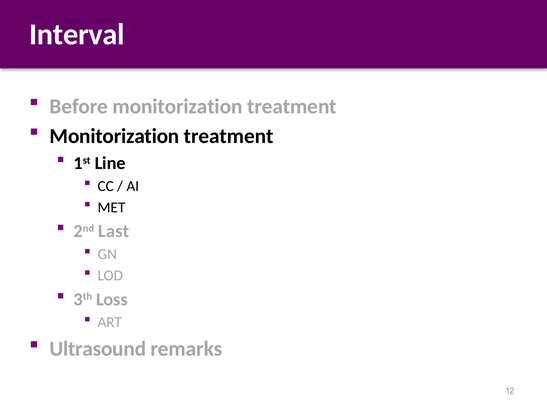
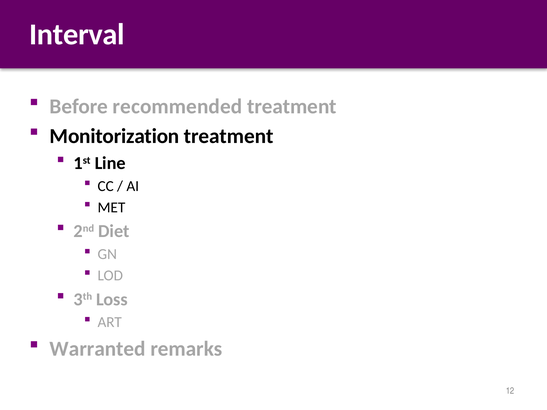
Before monitorization: monitorization -> recommended (177, 106)
Last: Last -> Diet (114, 231)
Ultrasound: Ultrasound -> Warranted (98, 349)
